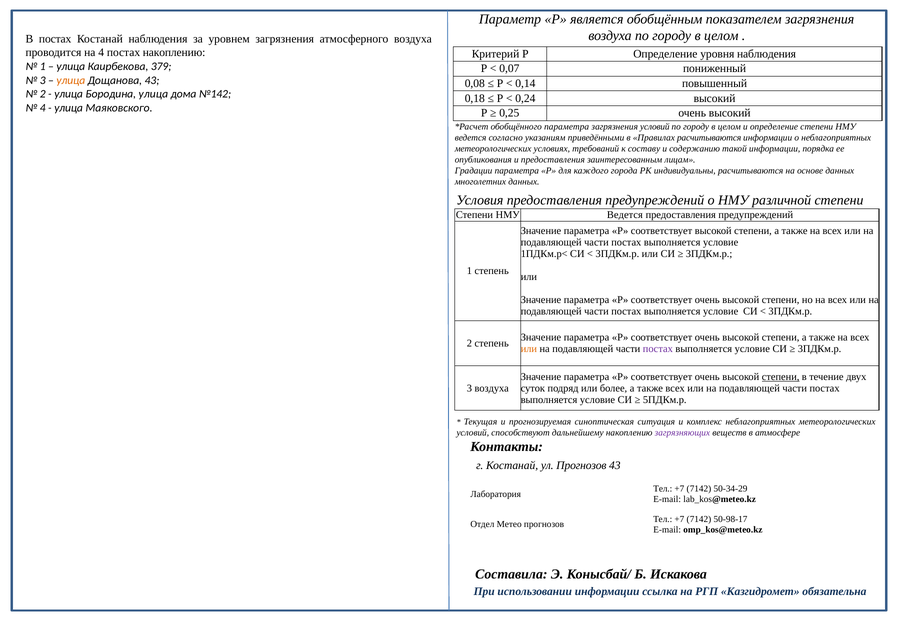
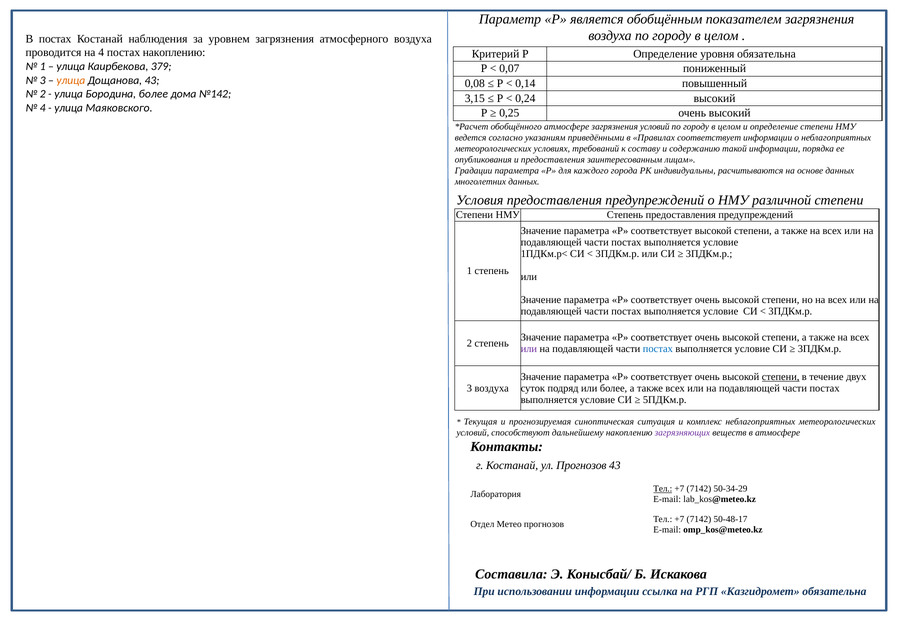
уровня наблюдения: наблюдения -> обязательна (766, 54)
Бородина улица: улица -> более (153, 94)
0,18: 0,18 -> 3,15 (475, 98)
обобщённого параметра: параметра -> атмосфере (567, 127)
Правилах расчитываются: расчитываются -> соответствует (709, 138)
Ведется: Ведется -> Степень (625, 215)
или colour: orange -> purple (529, 349)
постах colour: purple -> blue (658, 349)
Тел underline: none -> present (663, 489)
50-98-17: 50-98-17 -> 50-48-17 (731, 520)
